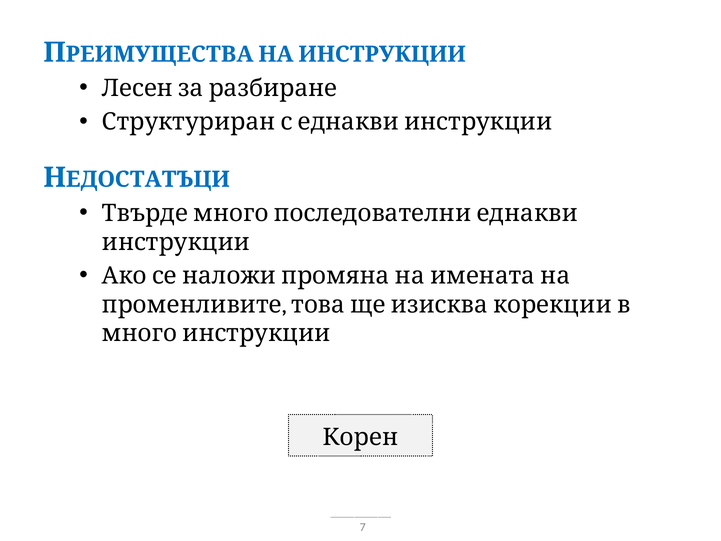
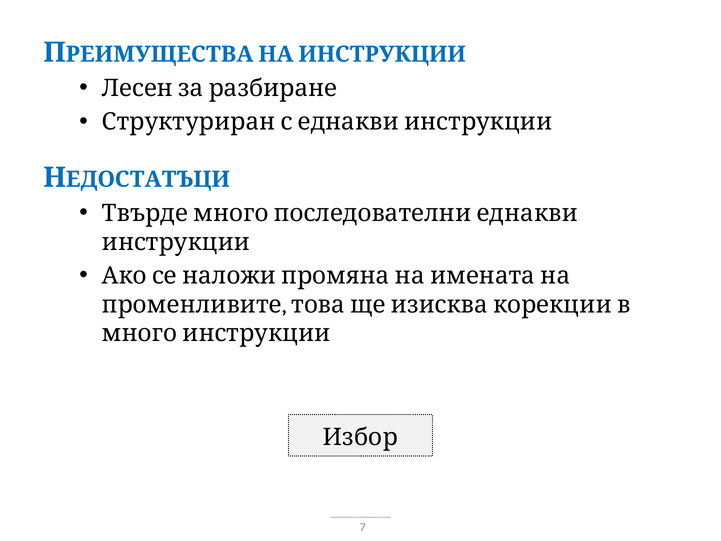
Корен: Корен -> Избор (360, 437)
